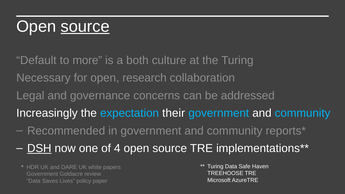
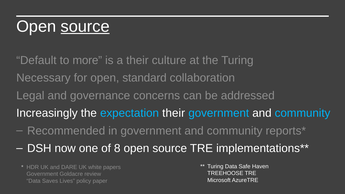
a both: both -> their (137, 60)
research: research -> standard (144, 78)
DSH underline: present -> none (39, 148)
4: 4 -> 8 (117, 148)
